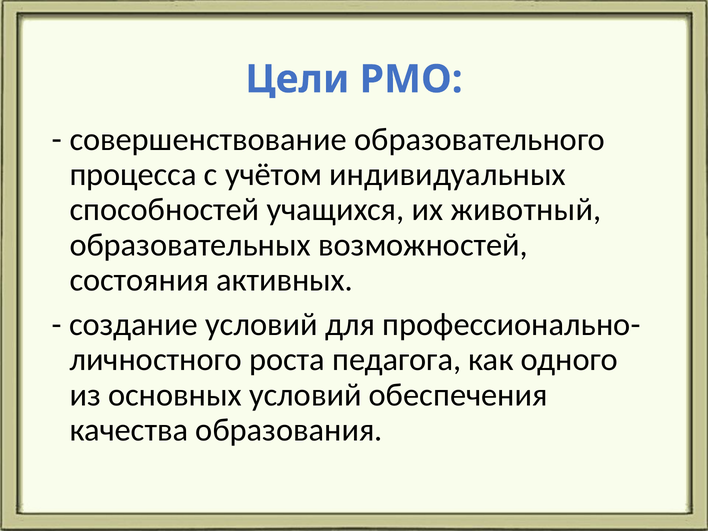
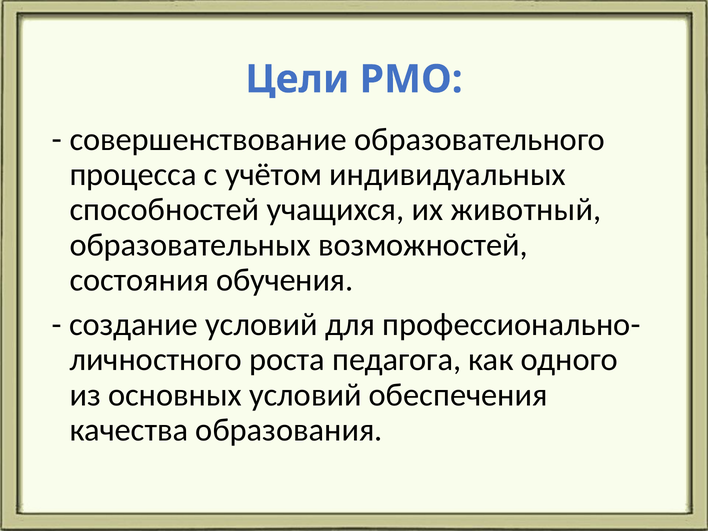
активных: активных -> обучения (285, 280)
